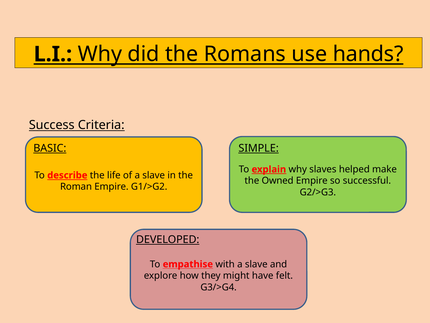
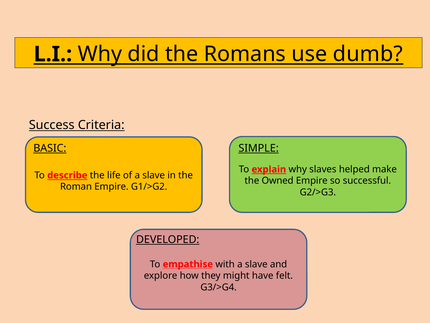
hands: hands -> dumb (368, 54)
